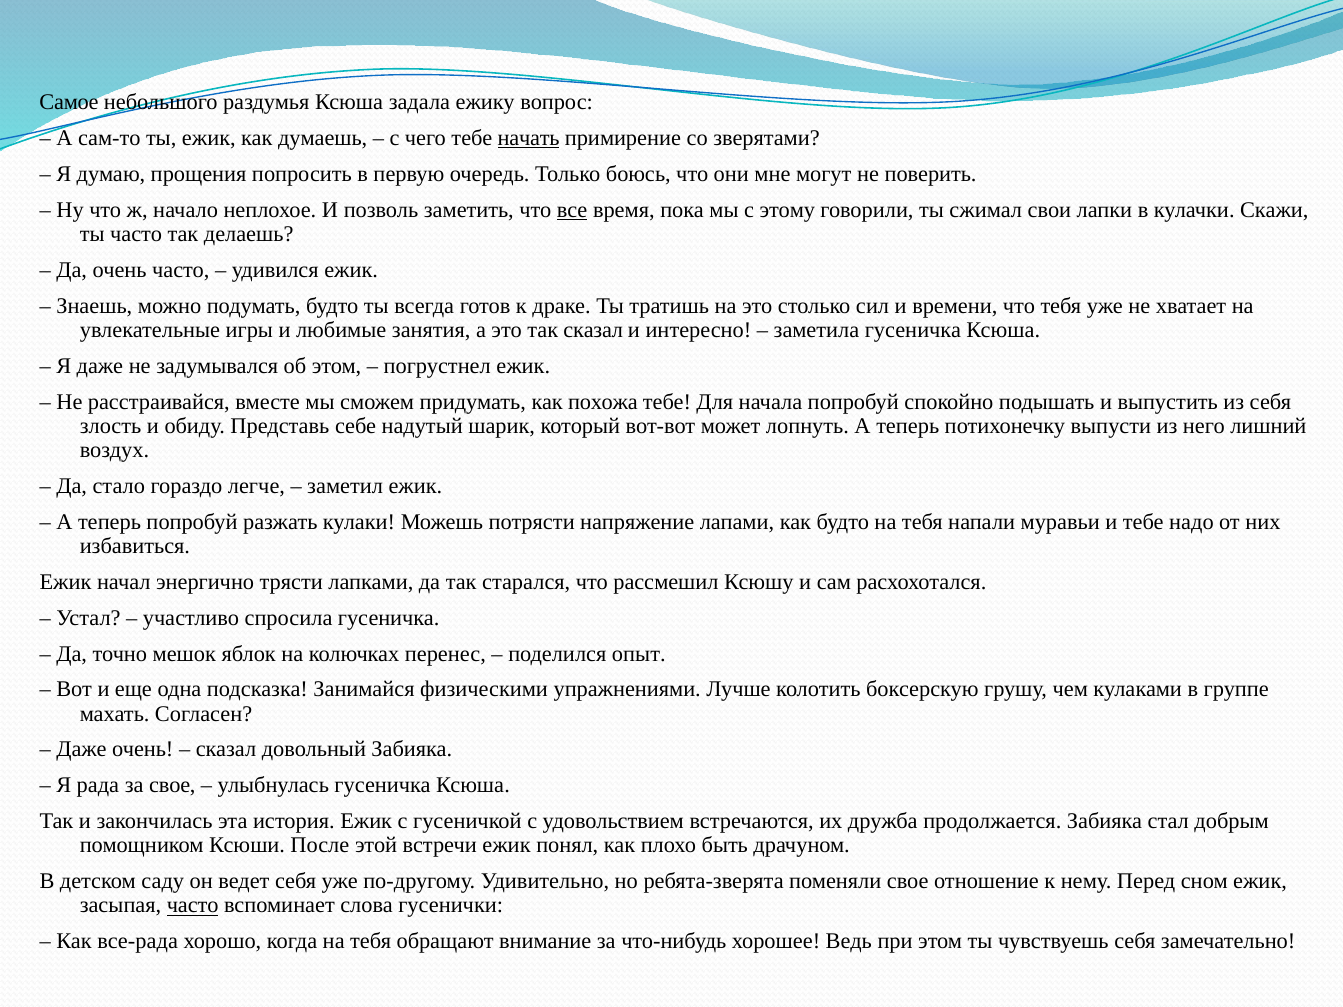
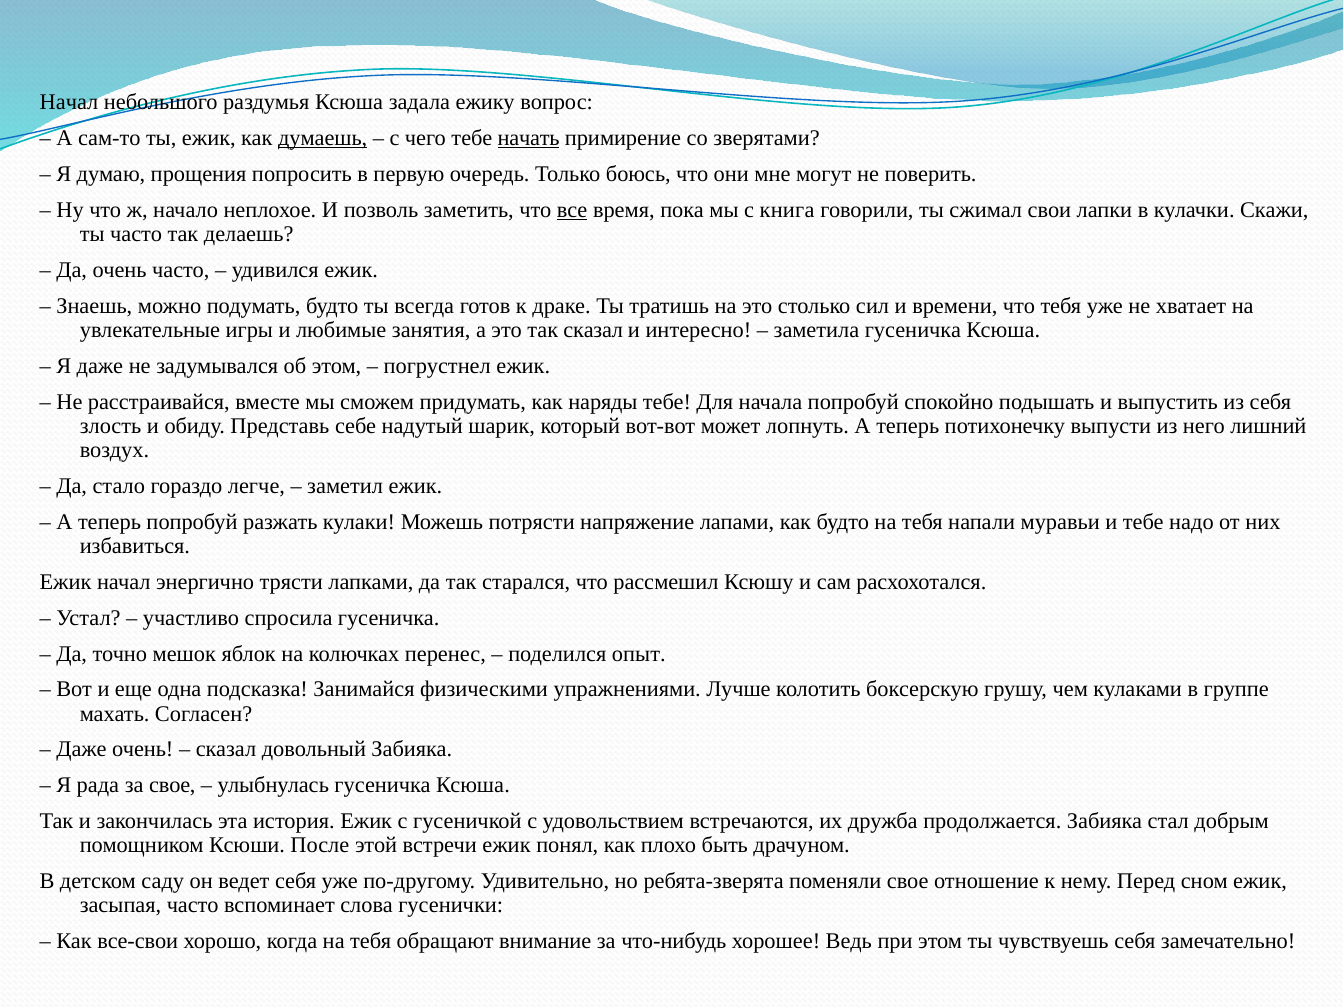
Самое: Самое -> Начал (69, 102)
думаешь underline: none -> present (323, 138)
этому: этому -> книга (787, 210)
похожа: похожа -> наряды (603, 402)
часто underline: present -> none (193, 906)
все-рада: все-рада -> все-свои (138, 942)
